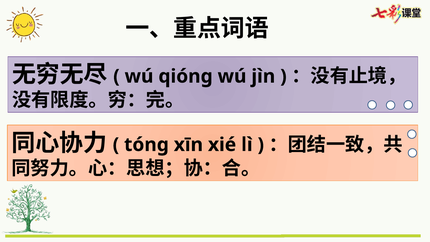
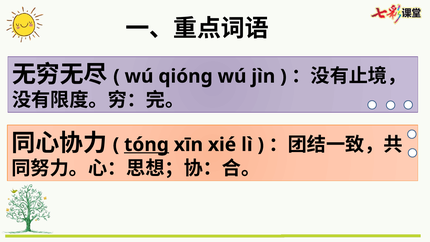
tóng underline: none -> present (146, 145)
